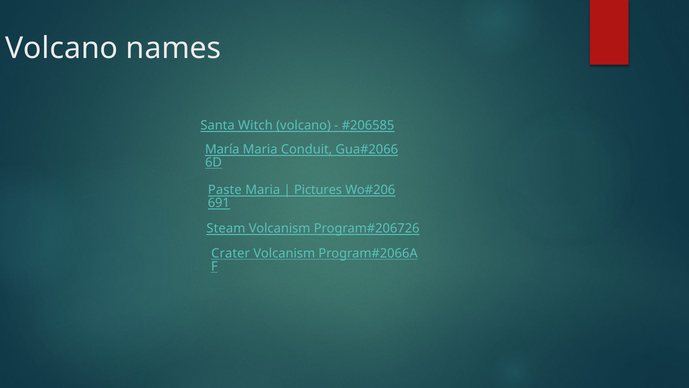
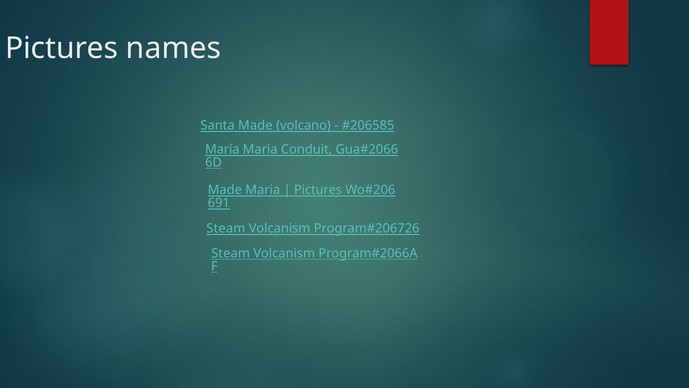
Volcano: Volcano -> Pictures (62, 48)
Santa Witch: Witch -> Made (255, 125)
Paste: Paste -> Made (225, 190)
Crater: Crater -> Steam (231, 253)
